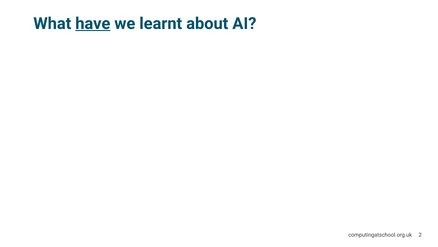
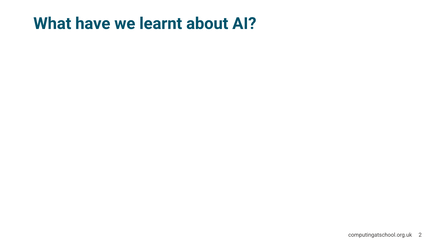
have underline: present -> none (93, 23)
